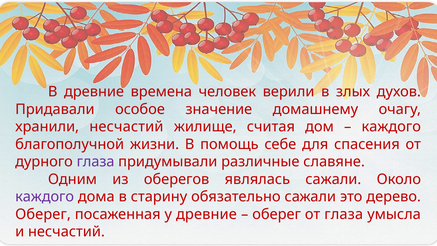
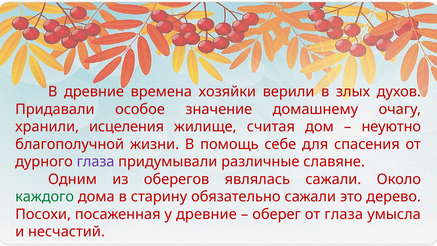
человек: человек -> хозяйки (227, 92)
хранили несчастий: несчастий -> исцеления (127, 127)
каждого: каждого -> неуютно (391, 127)
каждого colour: purple -> green (45, 197)
Оберег: Оберег -> Посохи (43, 214)
